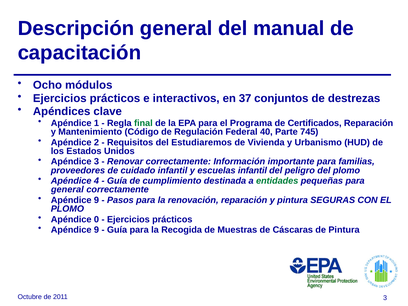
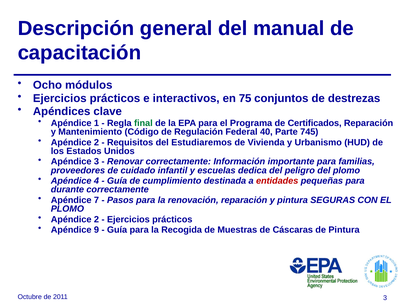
37: 37 -> 75 (245, 98)
escuelas infantil: infantil -> dedica (252, 170)
entidades colour: green -> red (277, 181)
general: general -> durante (67, 190)
9: 9 -> 7 (96, 200)
0: 0 -> 2 (96, 219)
